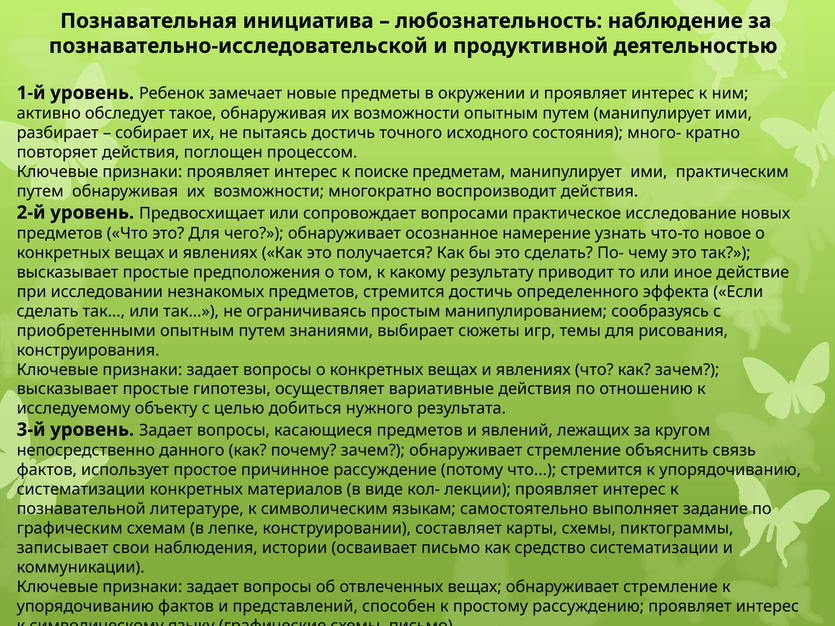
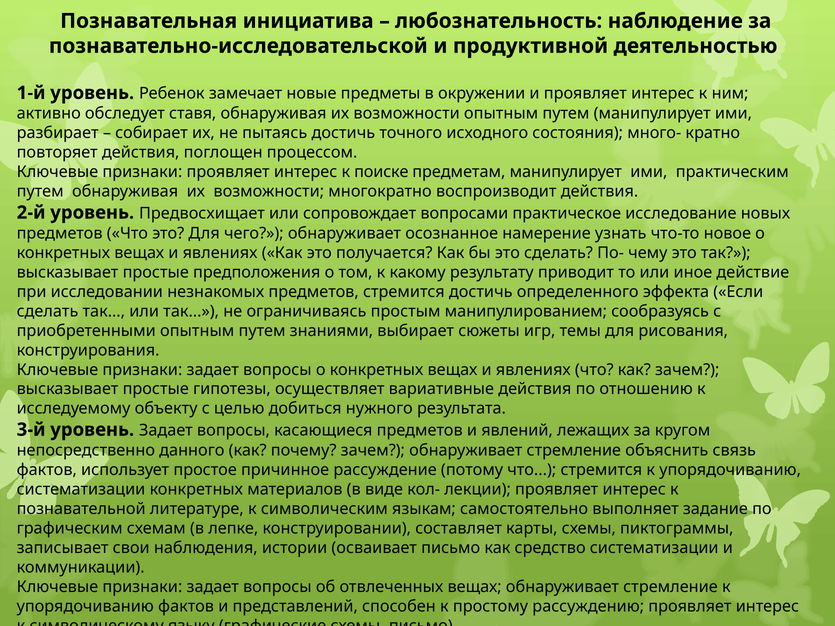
такое: такое -> ставя (193, 114)
